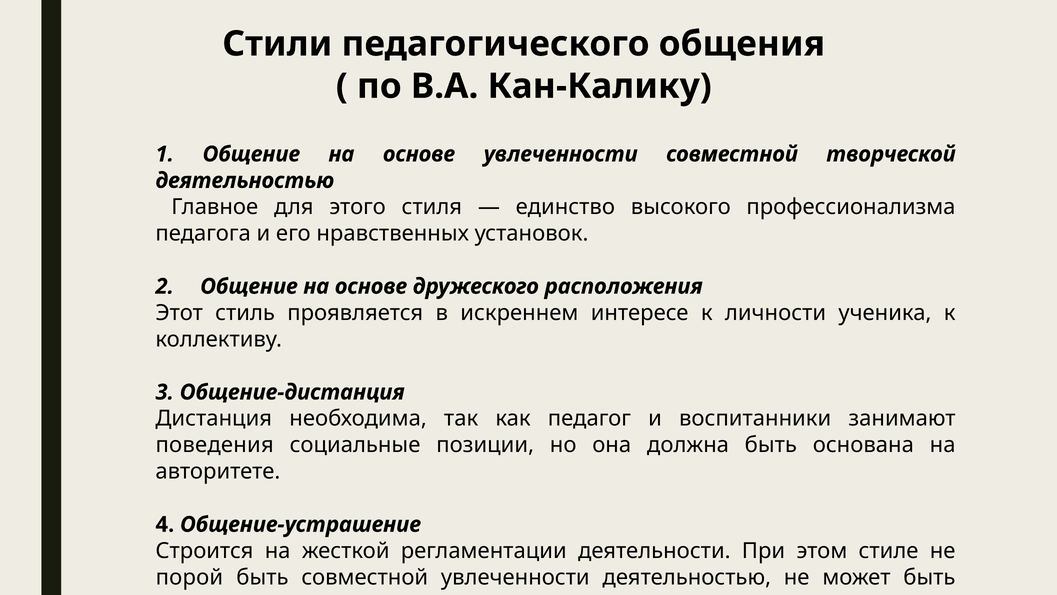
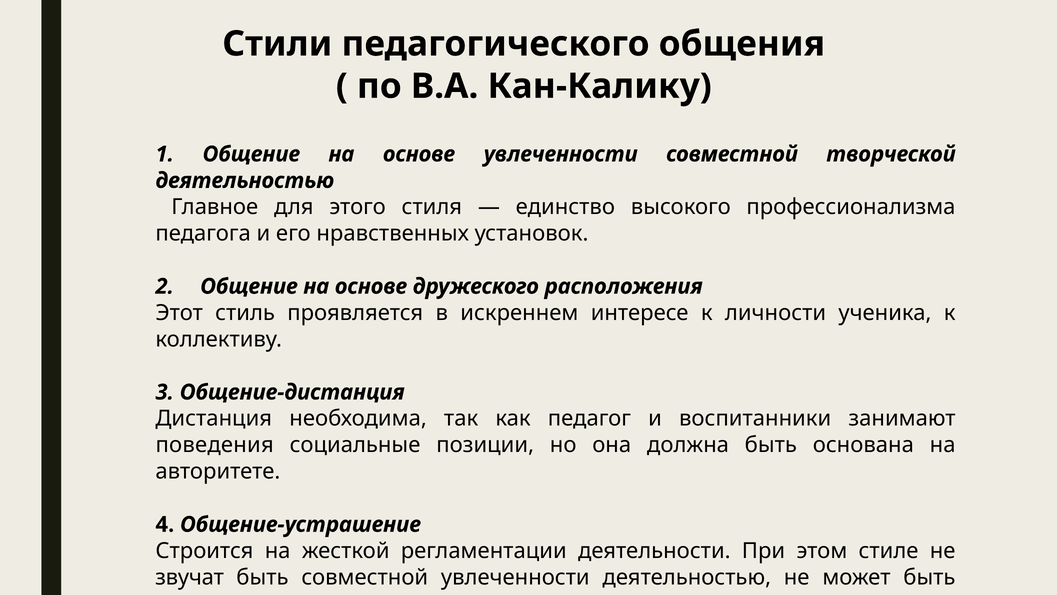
порой: порой -> звучат (190, 577)
